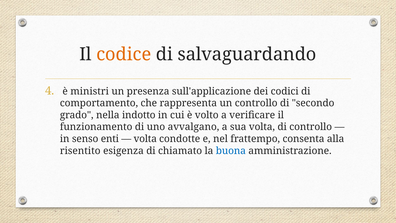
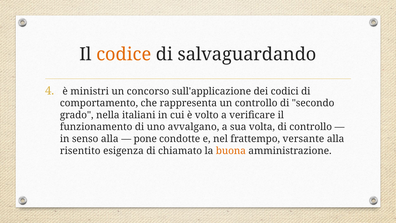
presenza: presenza -> concorso (148, 91)
indotto: indotto -> italiani (139, 115)
senso enti: enti -> alla (110, 139)
volta: volta -> pone (145, 139)
consenta: consenta -> versante (303, 139)
buona colour: blue -> orange (231, 151)
